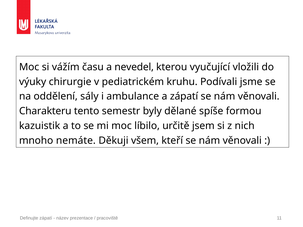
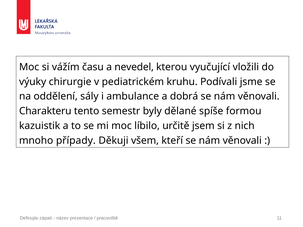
a zápatí: zápatí -> dobrá (184, 97)
nemáte: nemáte -> případy (76, 141)
